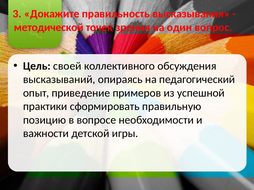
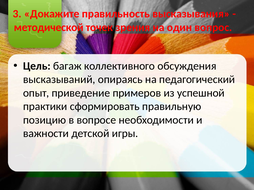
своей: своей -> багаж (67, 66)
